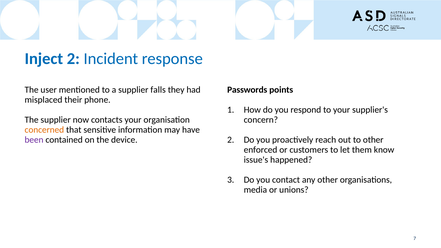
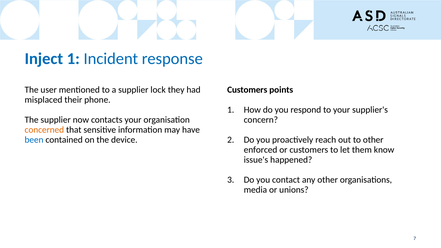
Inject 2: 2 -> 1 (73, 59)
falls: falls -> lock (158, 90)
Passwords: Passwords -> Customers (247, 90)
been colour: purple -> blue (34, 140)
